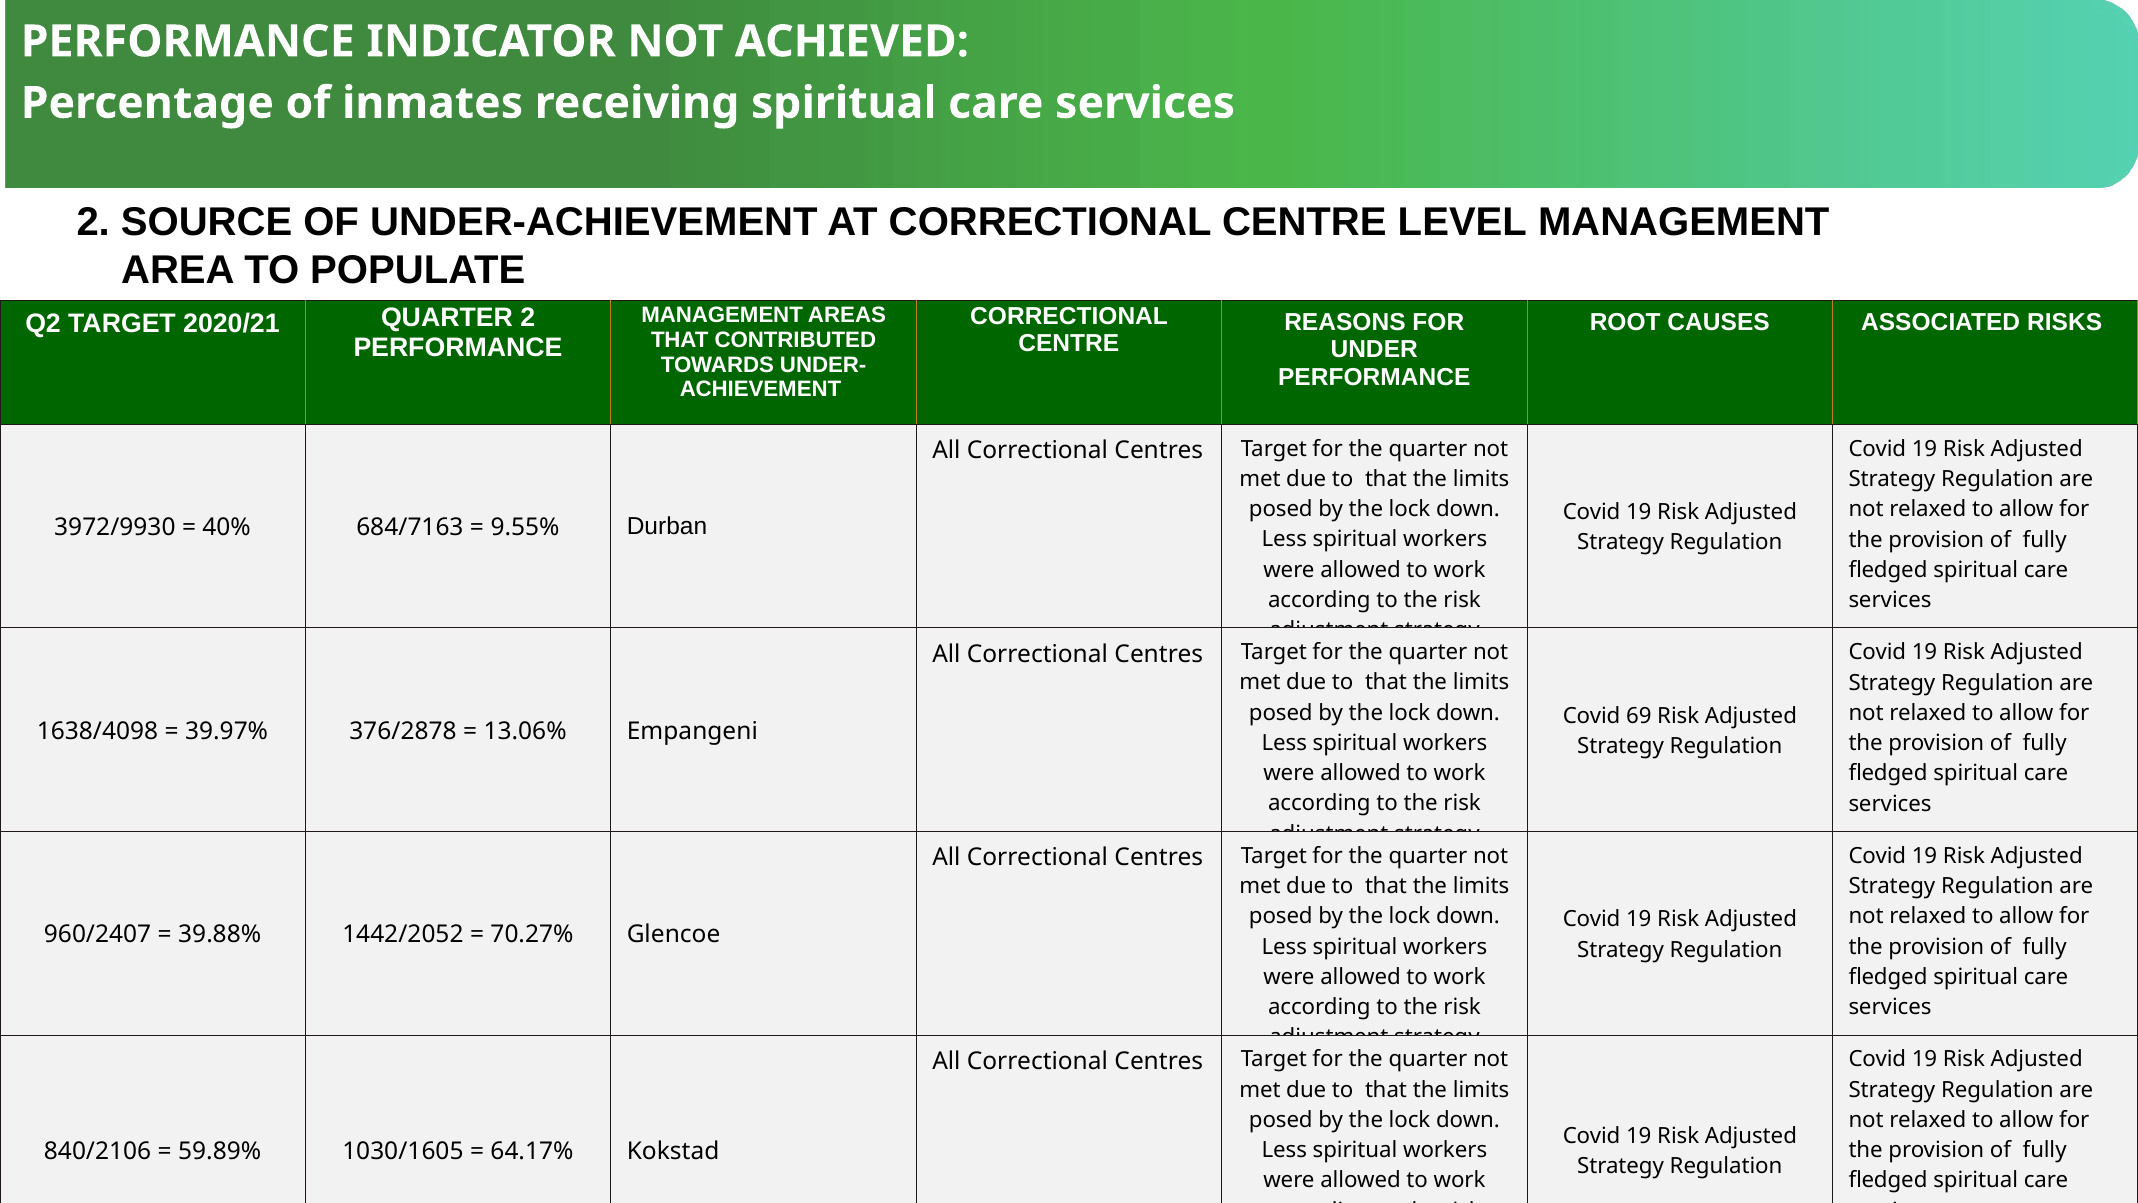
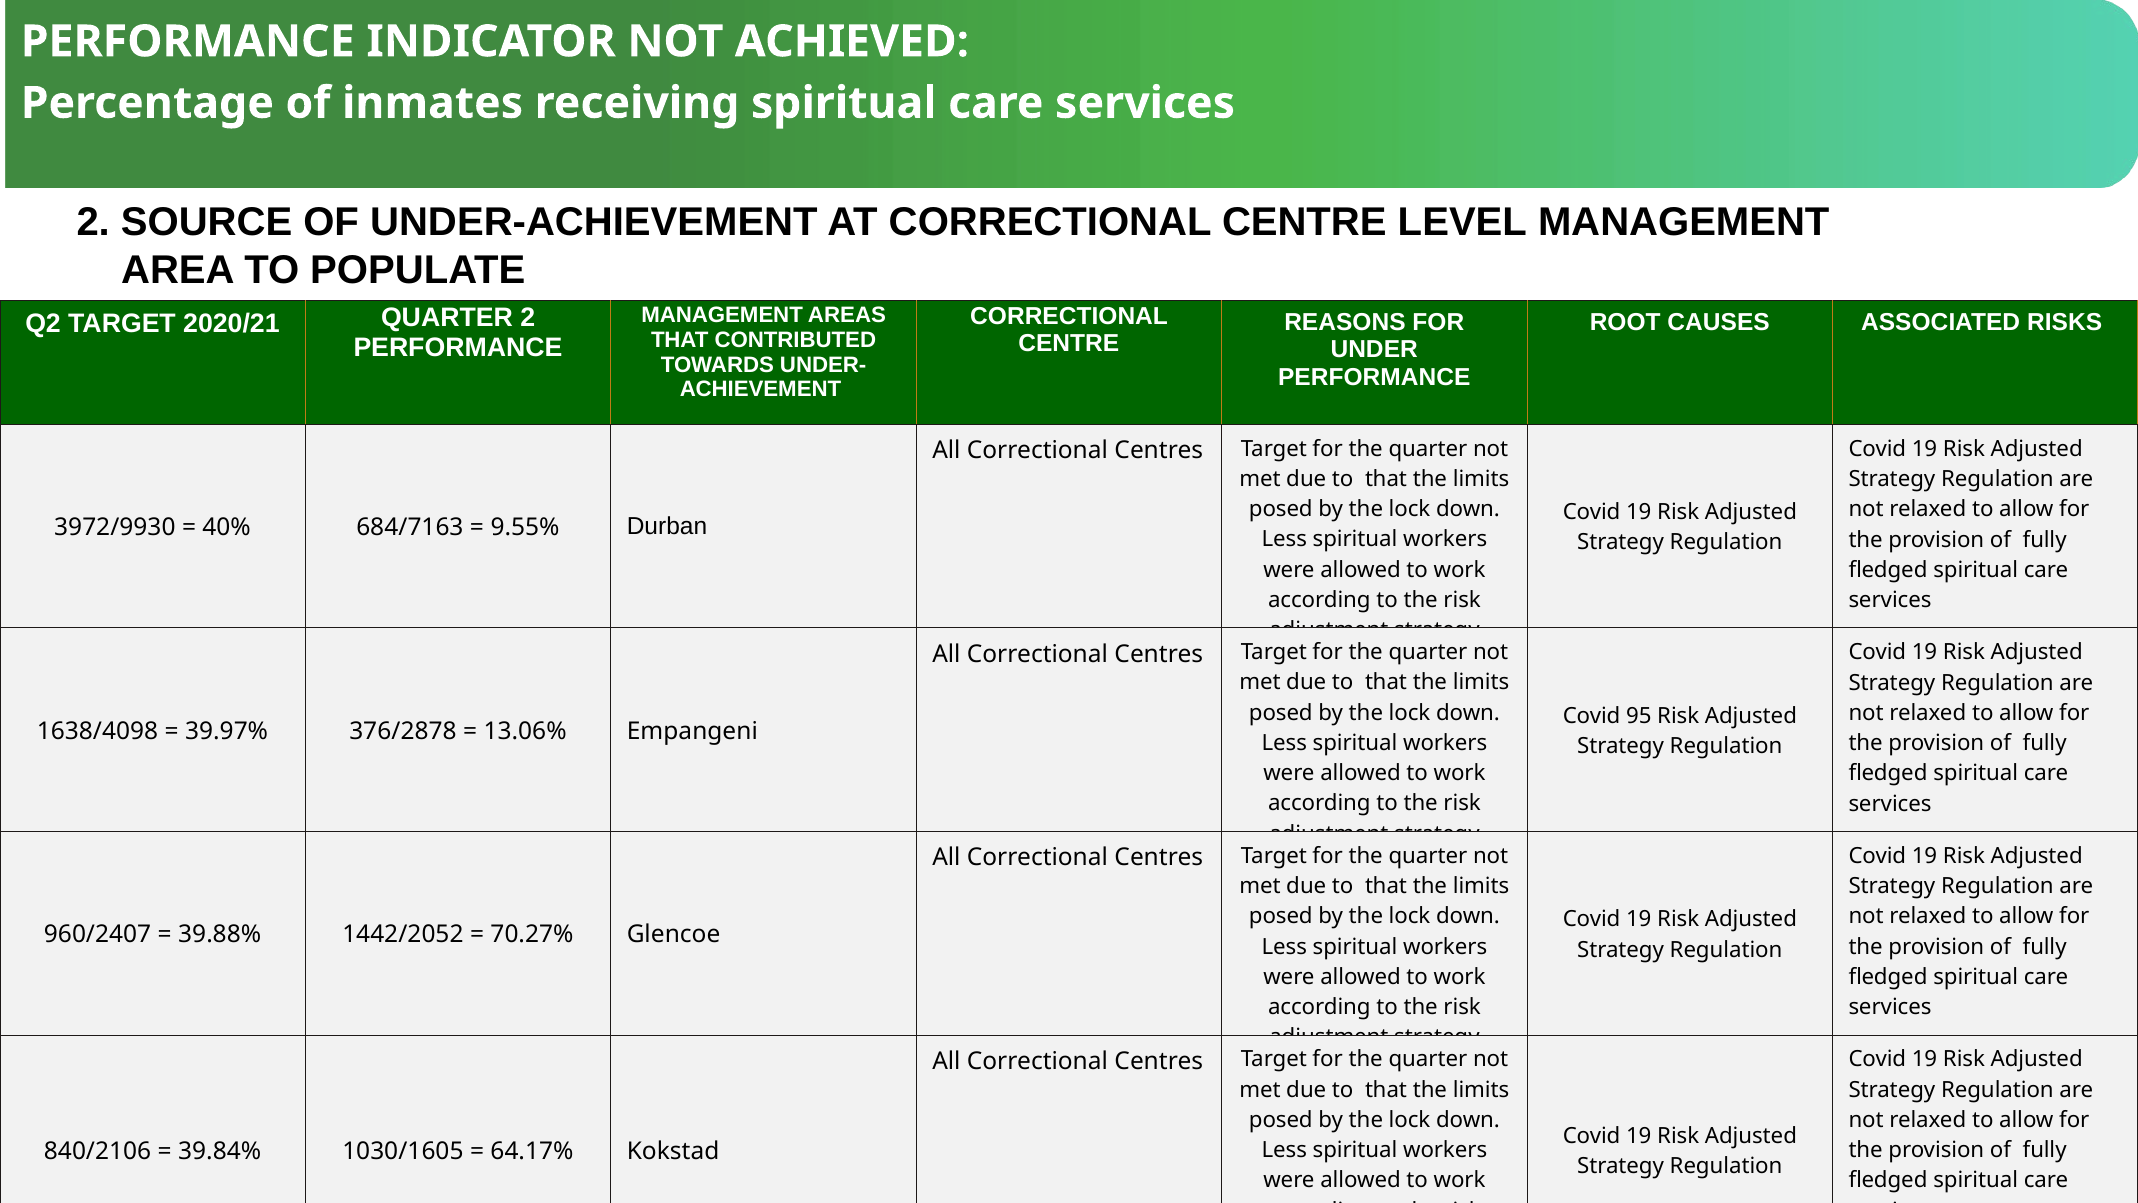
69: 69 -> 95 (1639, 716)
59.89%: 59.89% -> 39.84% (220, 1151)
